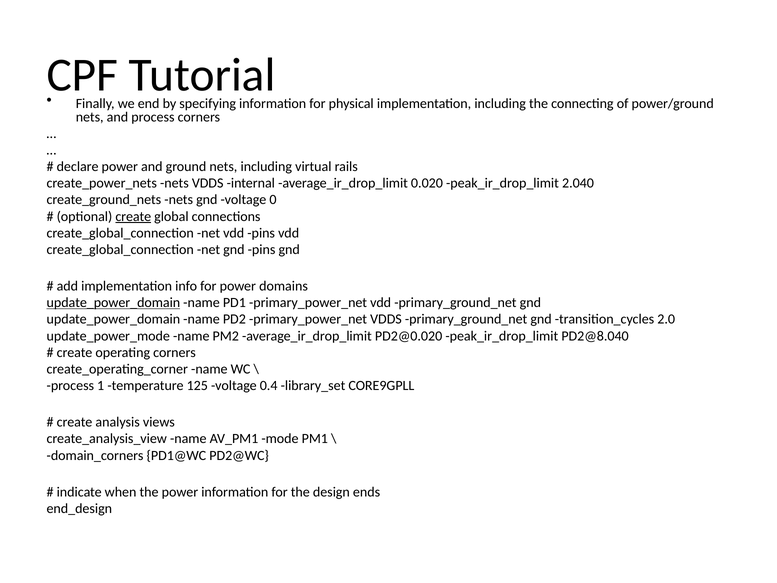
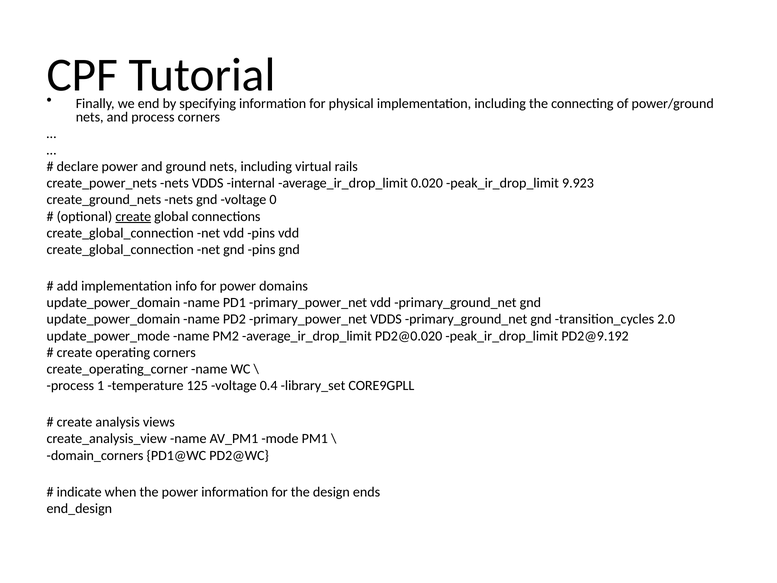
2.040: 2.040 -> 9.923 (578, 183)
update_power_domain underline: present -> none (113, 303)
PD2@8.040: PD2@8.040 -> PD2@9.192 (595, 336)
